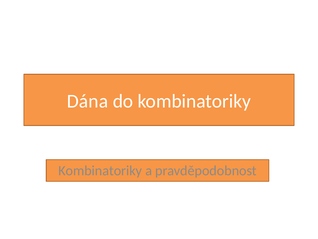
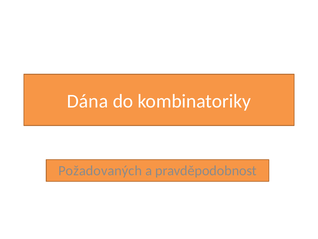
Kombinatoriky: Kombinatoriky -> Požadovaných (100, 170)
